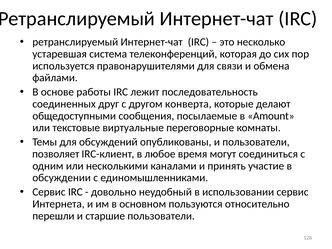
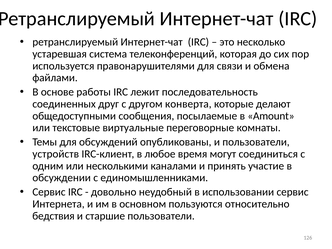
позволяет: позволяет -> устройств (56, 154)
перешли: перешли -> бедствия (53, 216)
